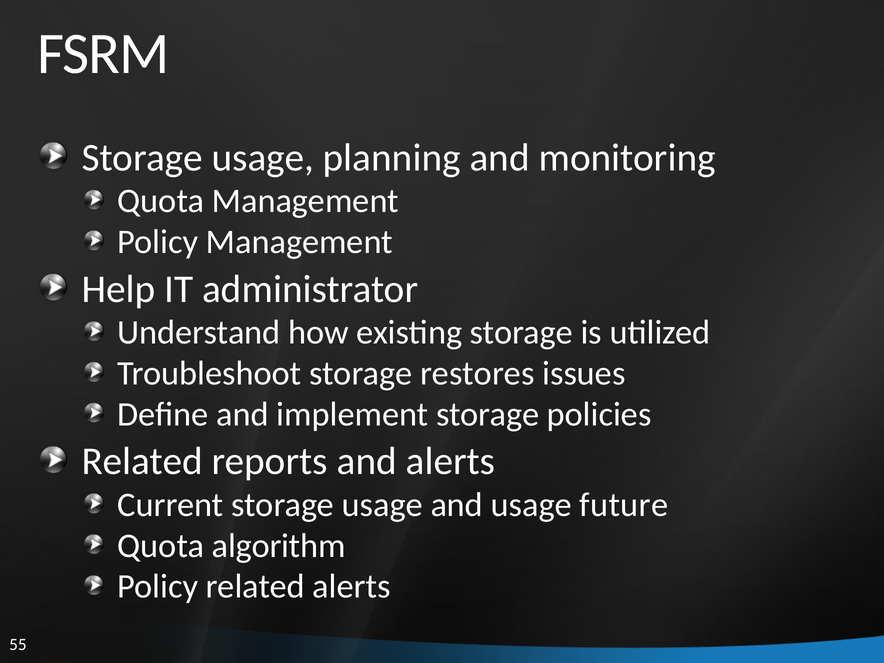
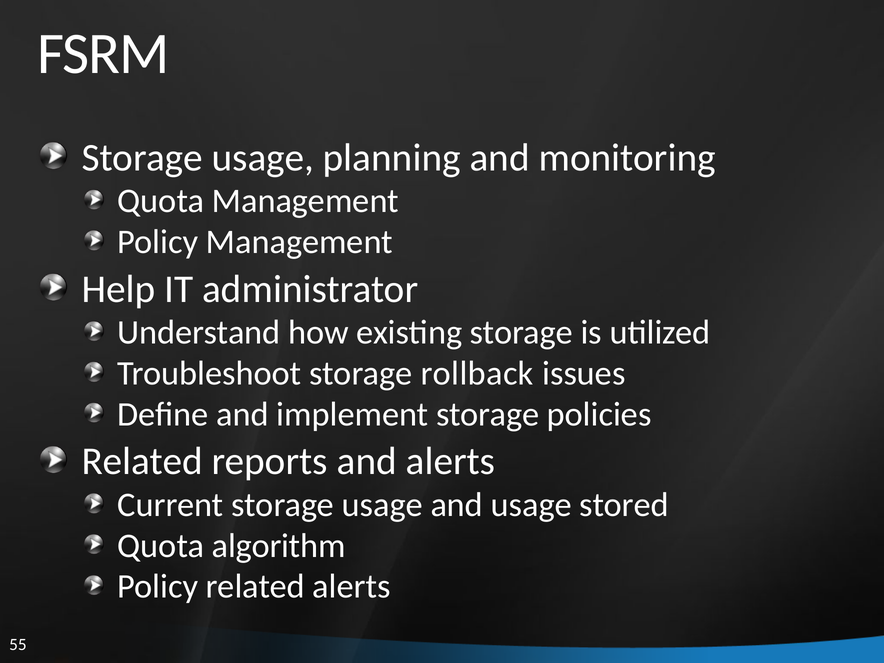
restores: restores -> rollback (477, 373)
future: future -> stored (624, 505)
